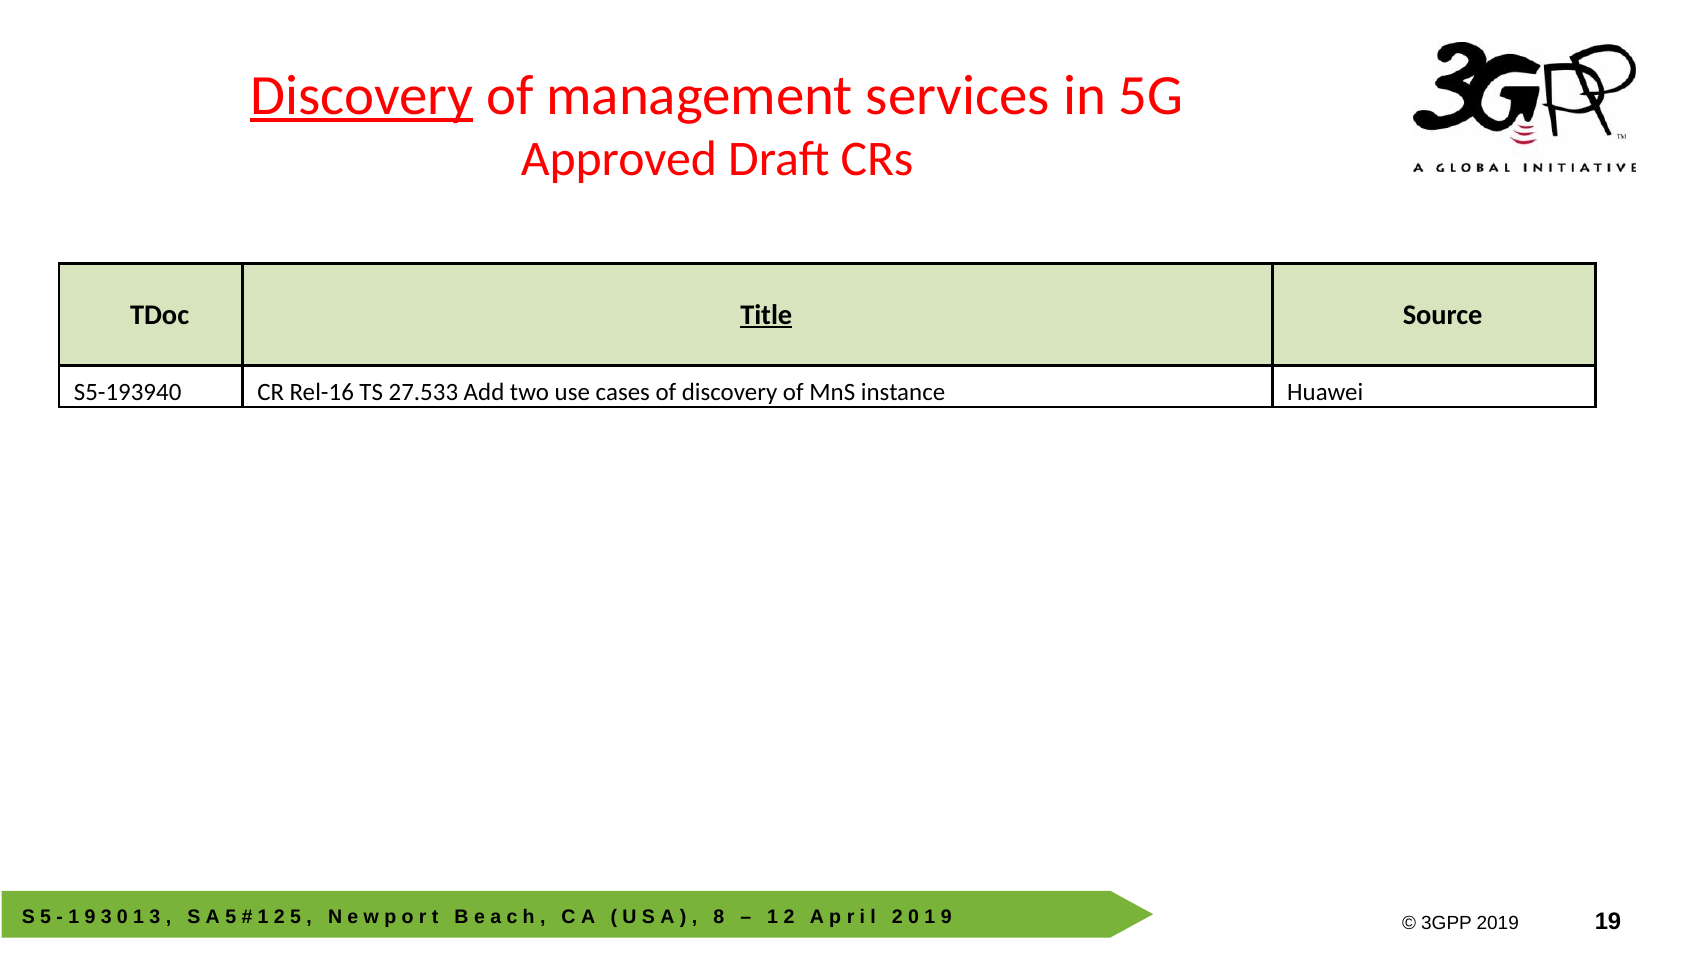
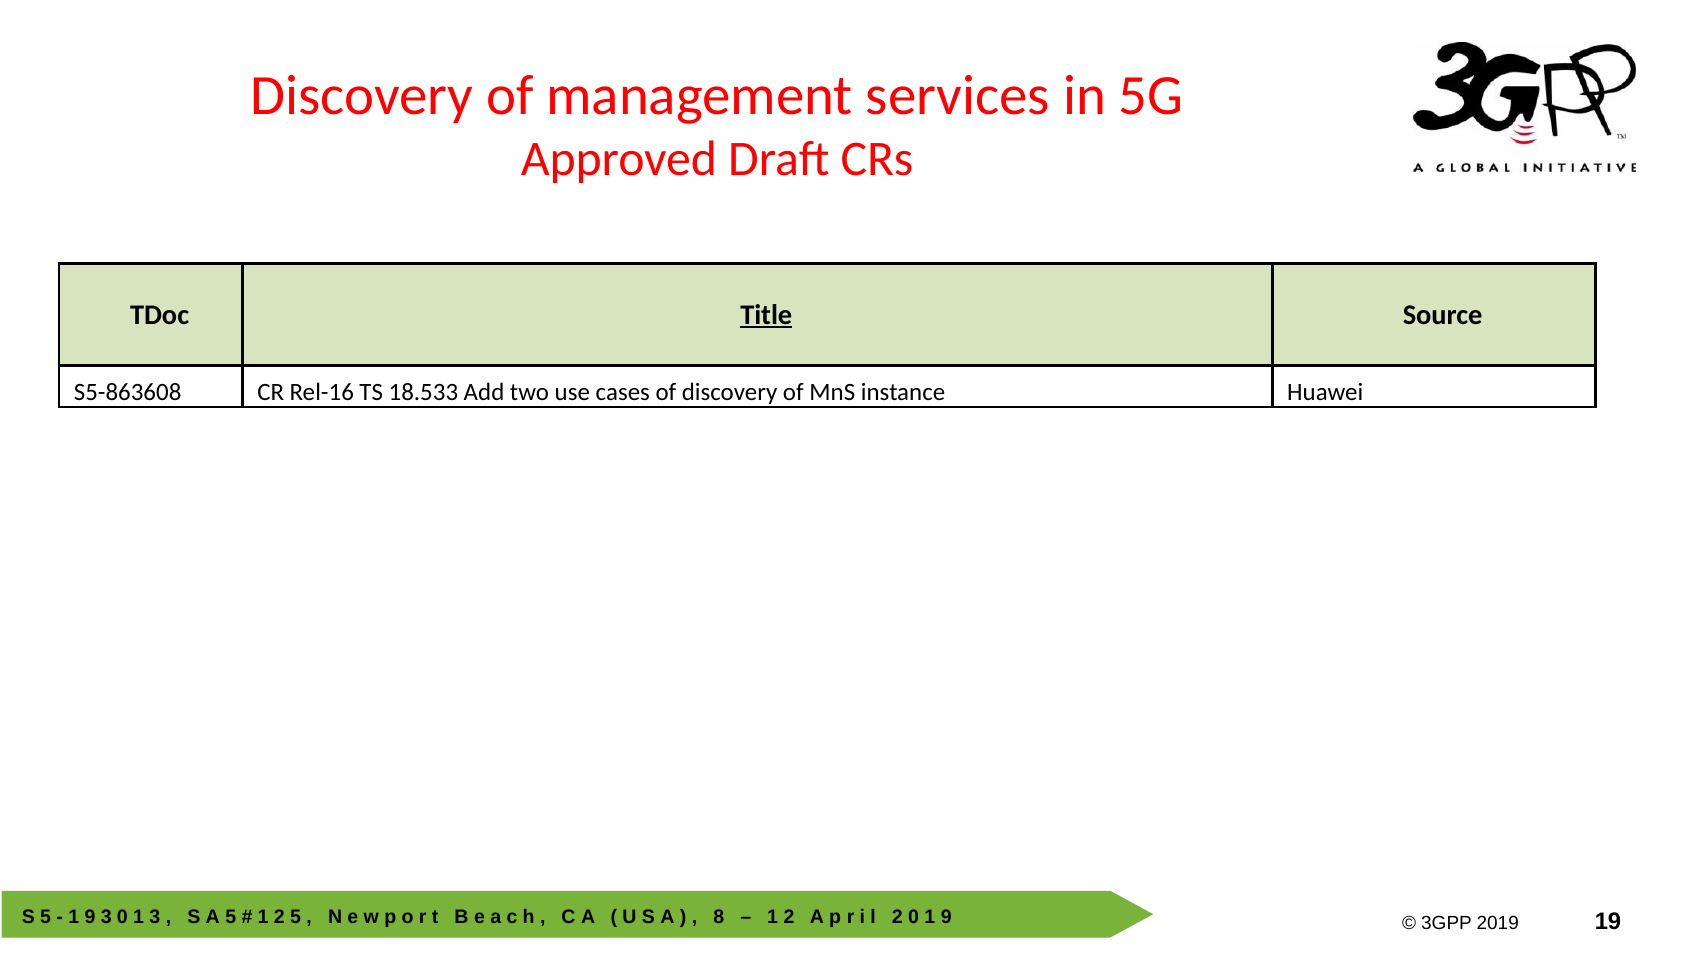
Discovery underline: present -> none (362, 95)
S5-193940: S5-193940 -> S5-863608 (128, 392)
27.533: 27.533 -> 18.533 (423, 392)
